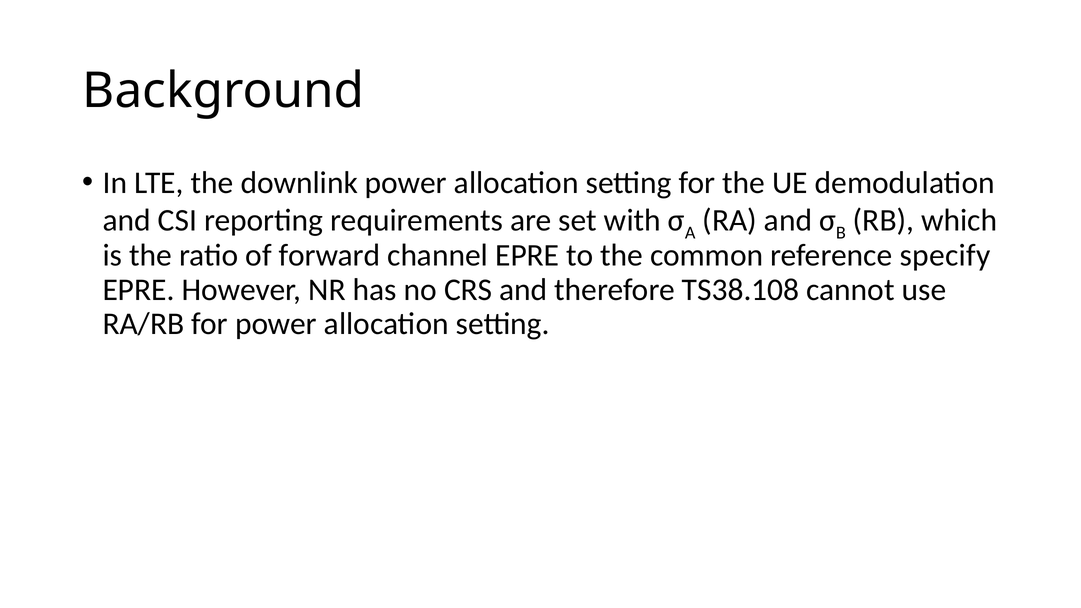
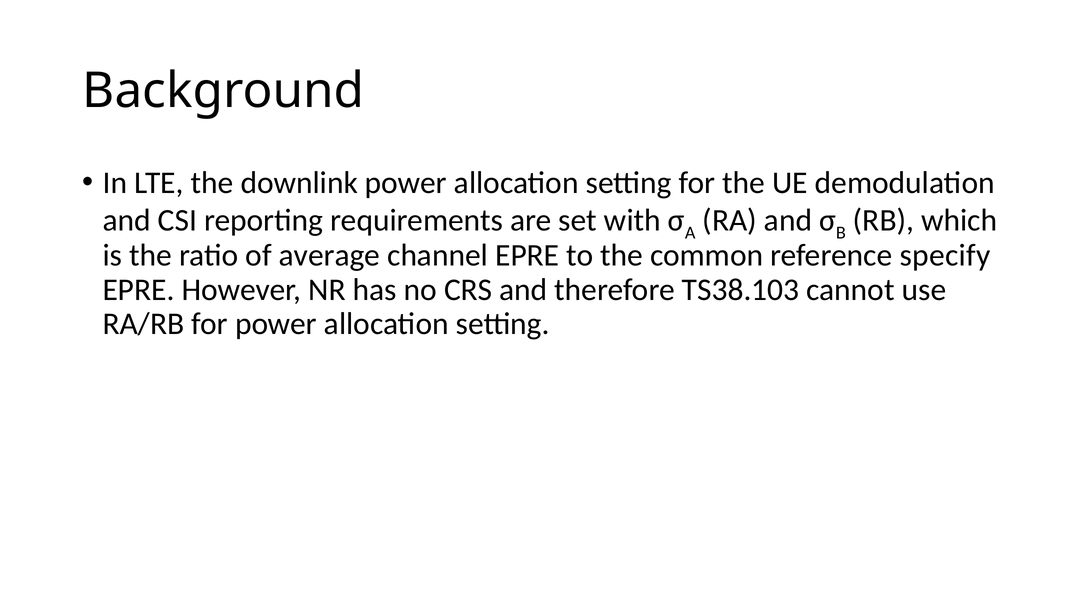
forward: forward -> average (329, 256)
TS38.108: TS38.108 -> TS38.103 (741, 290)
